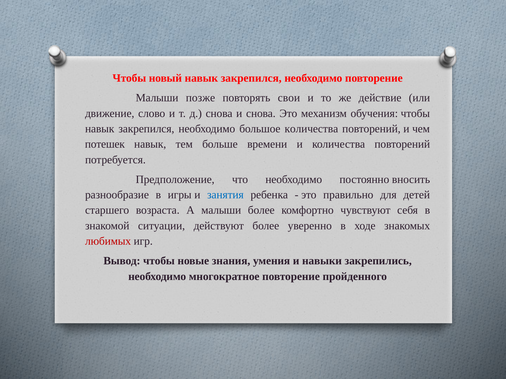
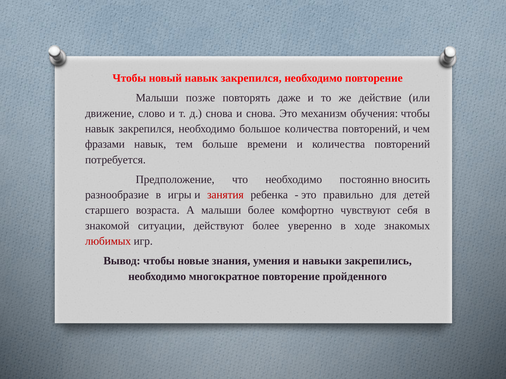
свои: свои -> даже (289, 98)
потешек: потешек -> фразами (105, 144)
занятия colour: blue -> red (225, 195)
